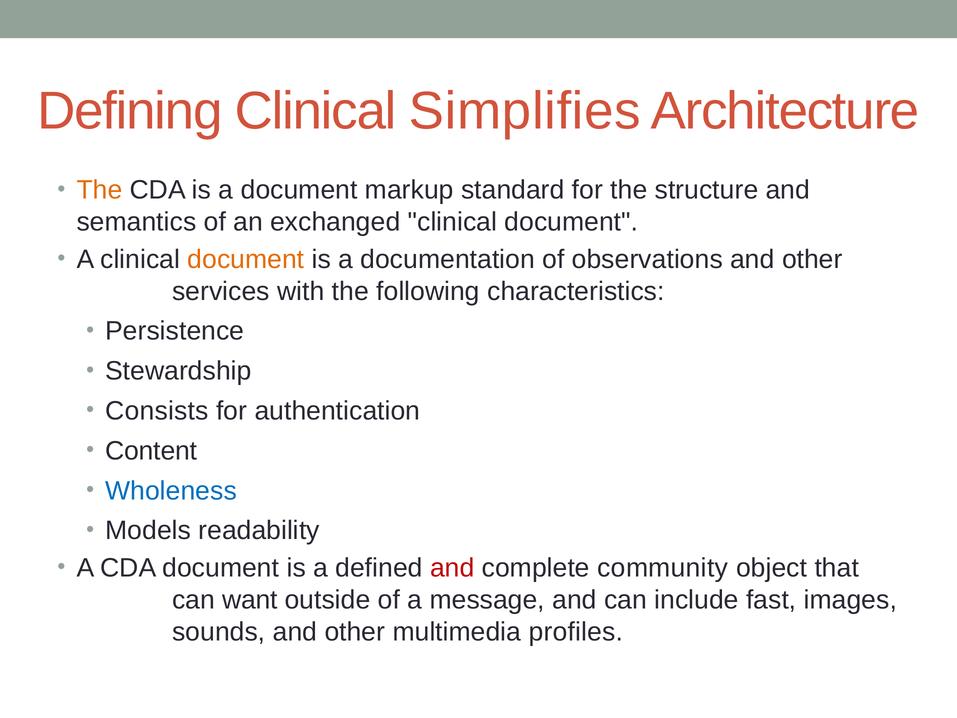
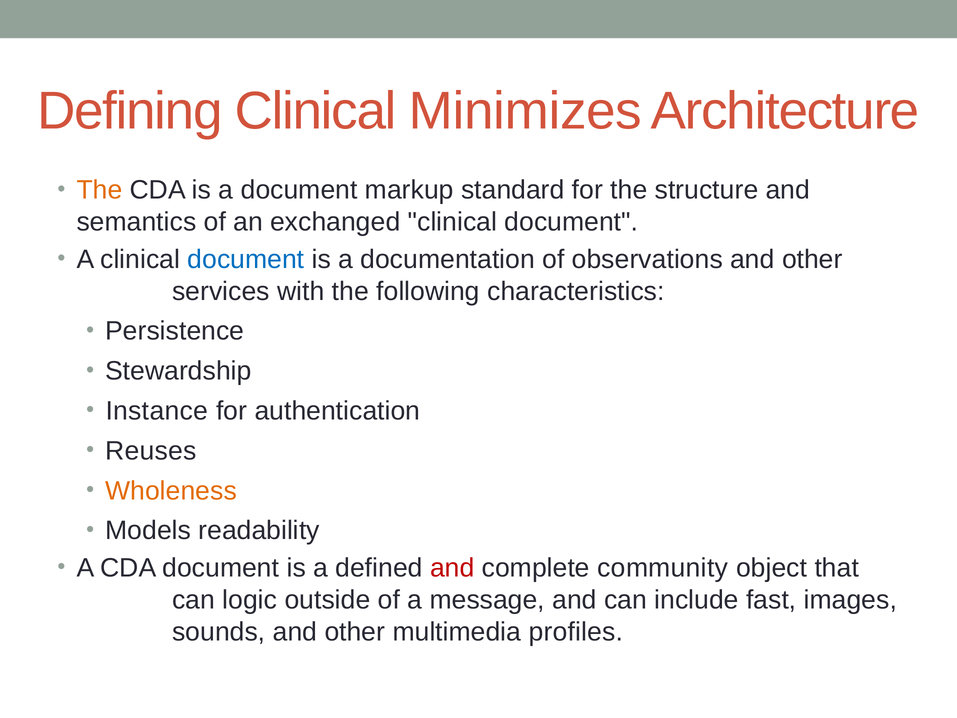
Simplifies: Simplifies -> Minimizes (525, 111)
document colour: orange -> blue (246, 259)
Consists: Consists -> Instance (157, 411)
Content: Content -> Reuses (151, 451)
Wholeness colour: blue -> orange (171, 491)
want: want -> logic (250, 600)
